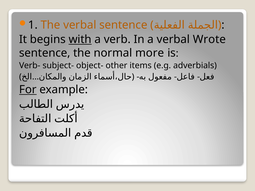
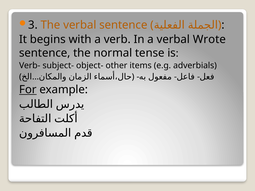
1: 1 -> 3 (33, 25)
with underline: present -> none (80, 39)
more: more -> tense (150, 53)
